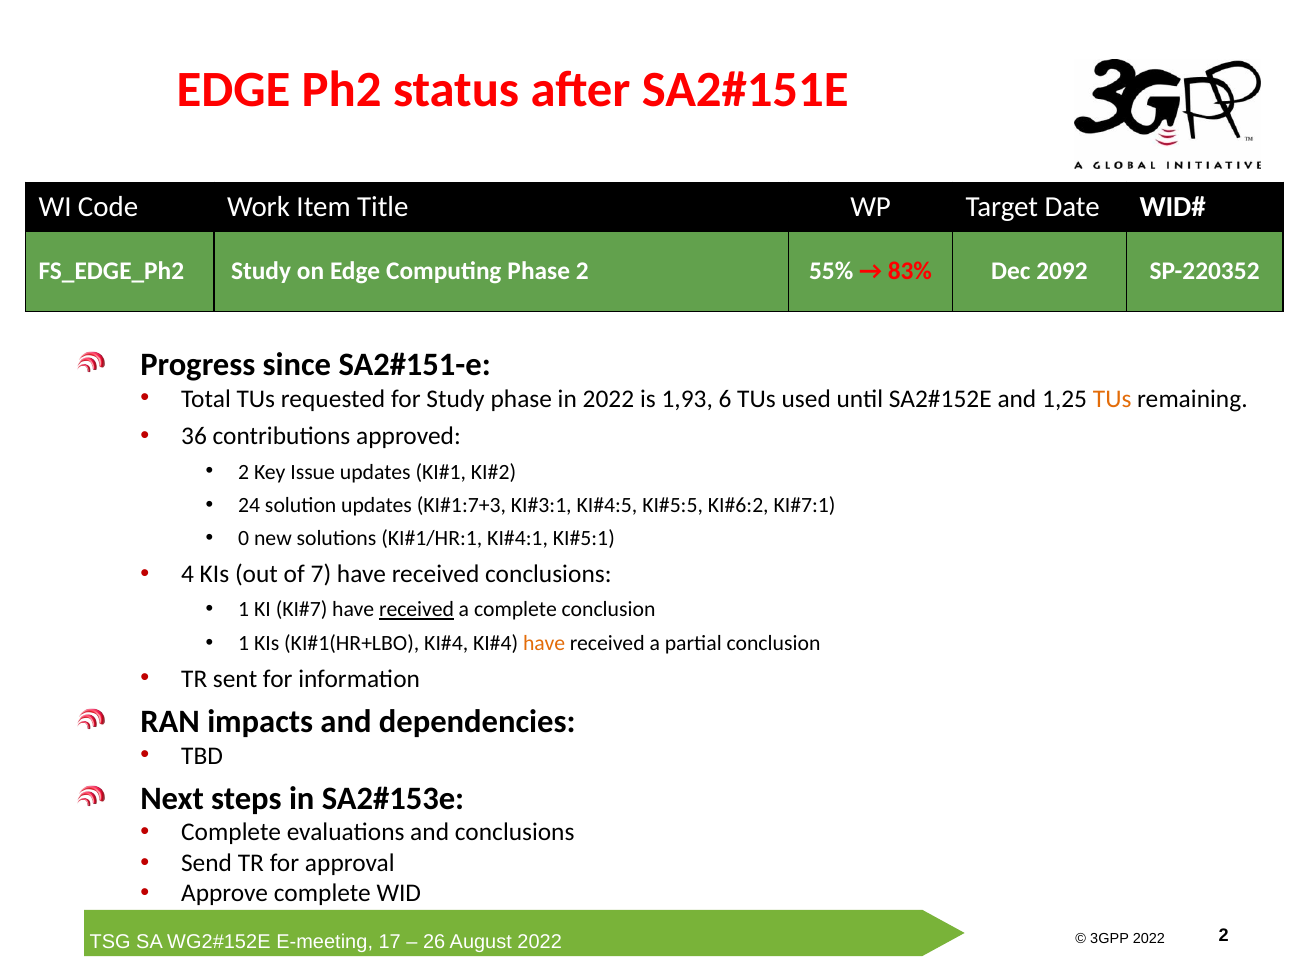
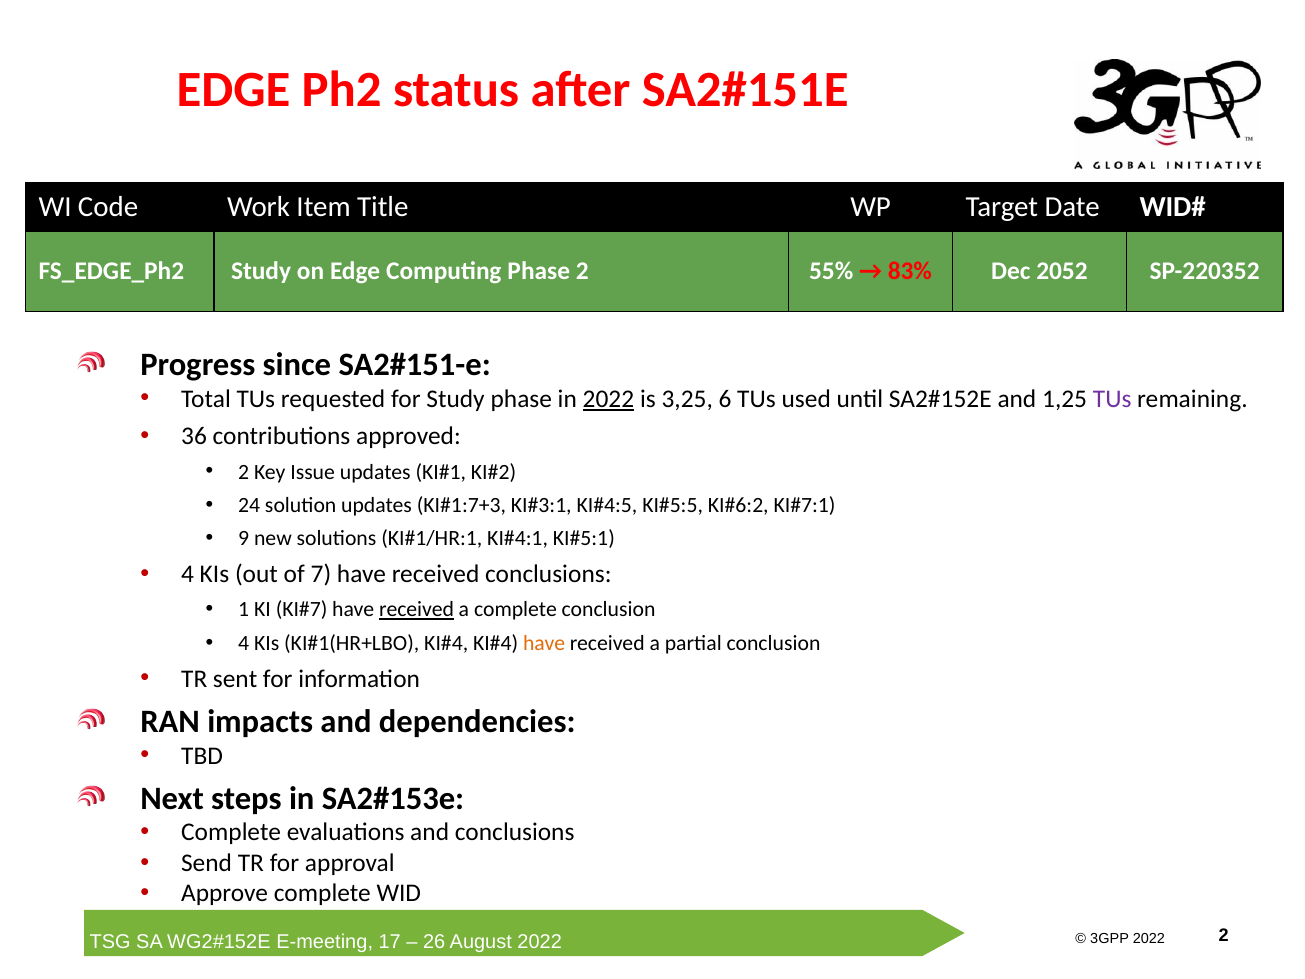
2092: 2092 -> 2052 (1062, 271)
2022 underline: none -> present (608, 399)
1,93: 1,93 -> 3,25 (687, 399)
TUs colour: orange -> purple (1112, 399)
0: 0 -> 9 (244, 538)
1: 1 -> 4 (244, 643)
